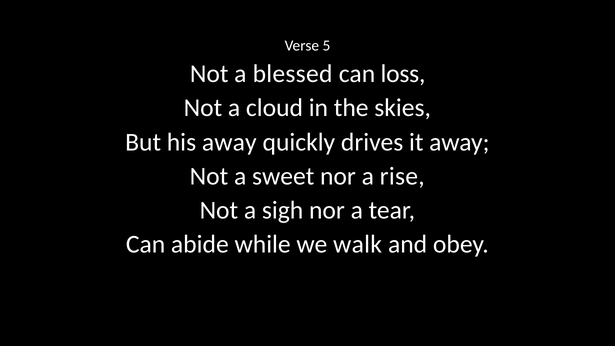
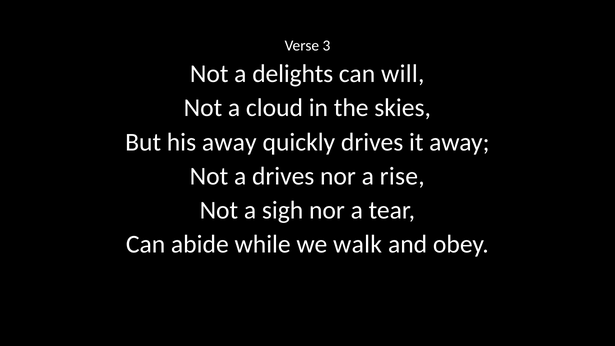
5: 5 -> 3 (326, 45)
blessed: blessed -> delights (293, 74)
loss: loss -> will (403, 74)
a sweet: sweet -> drives (283, 176)
